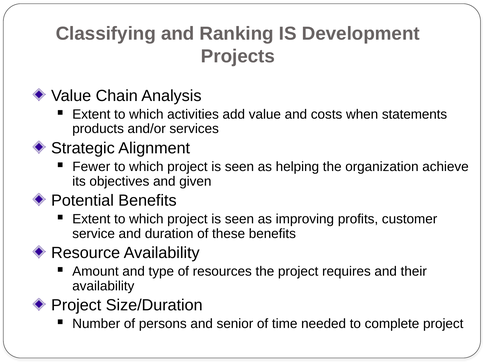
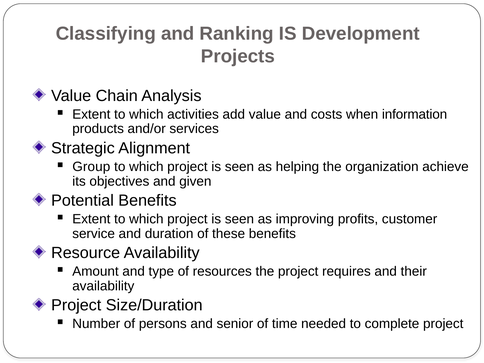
statements: statements -> information (415, 114)
Fewer: Fewer -> Group (91, 167)
